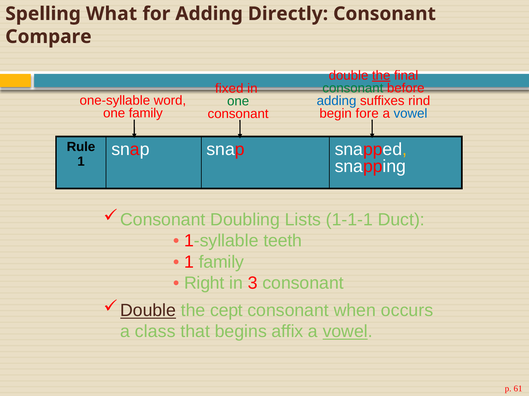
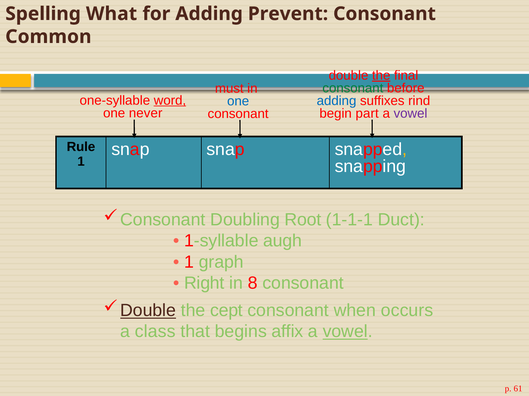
Directly: Directly -> Prevent (288, 14)
Compare: Compare -> Common (48, 37)
fixed: fixed -> must (229, 89)
word underline: none -> present (170, 101)
one colour: green -> blue (238, 101)
one family: family -> never (146, 113)
fore: fore -> part (367, 114)
vowel colour: blue -> purple (411, 114)
Lists: Lists -> Root (303, 220)
teeth: teeth -> augh (283, 241)
1 family: family -> graph (221, 262)
3: 3 -> 8 (253, 284)
